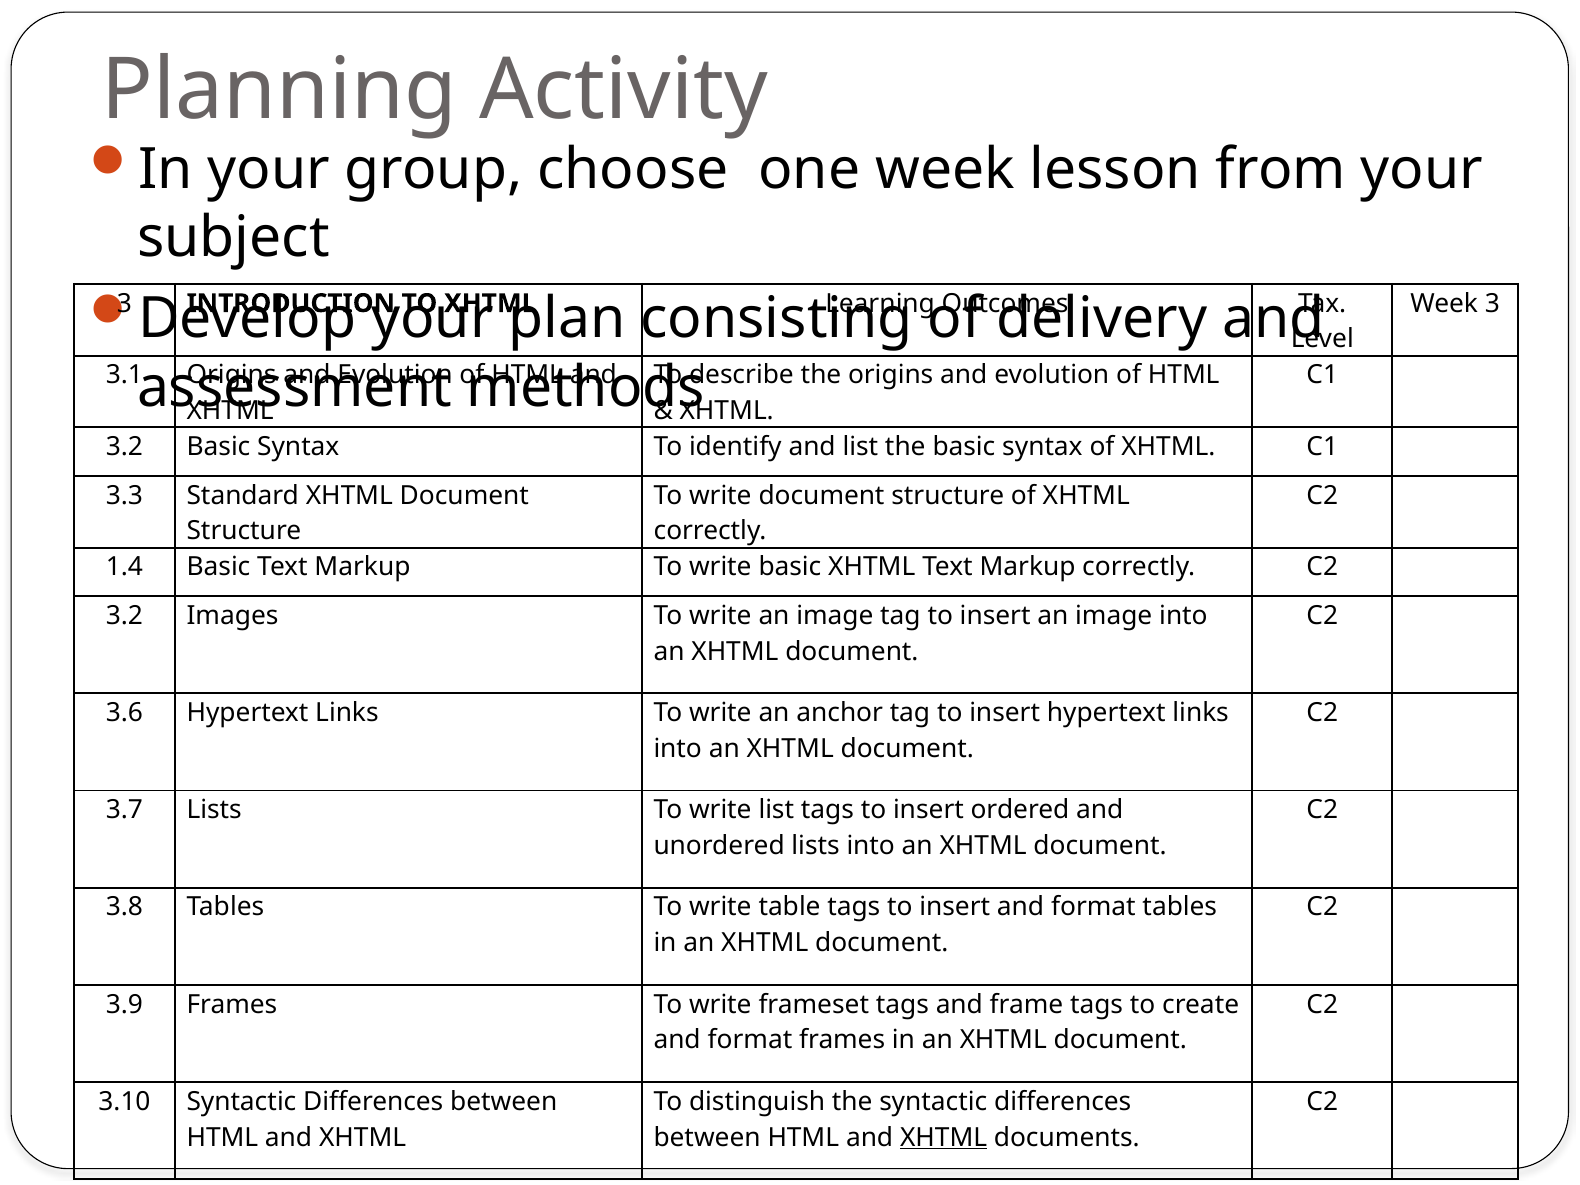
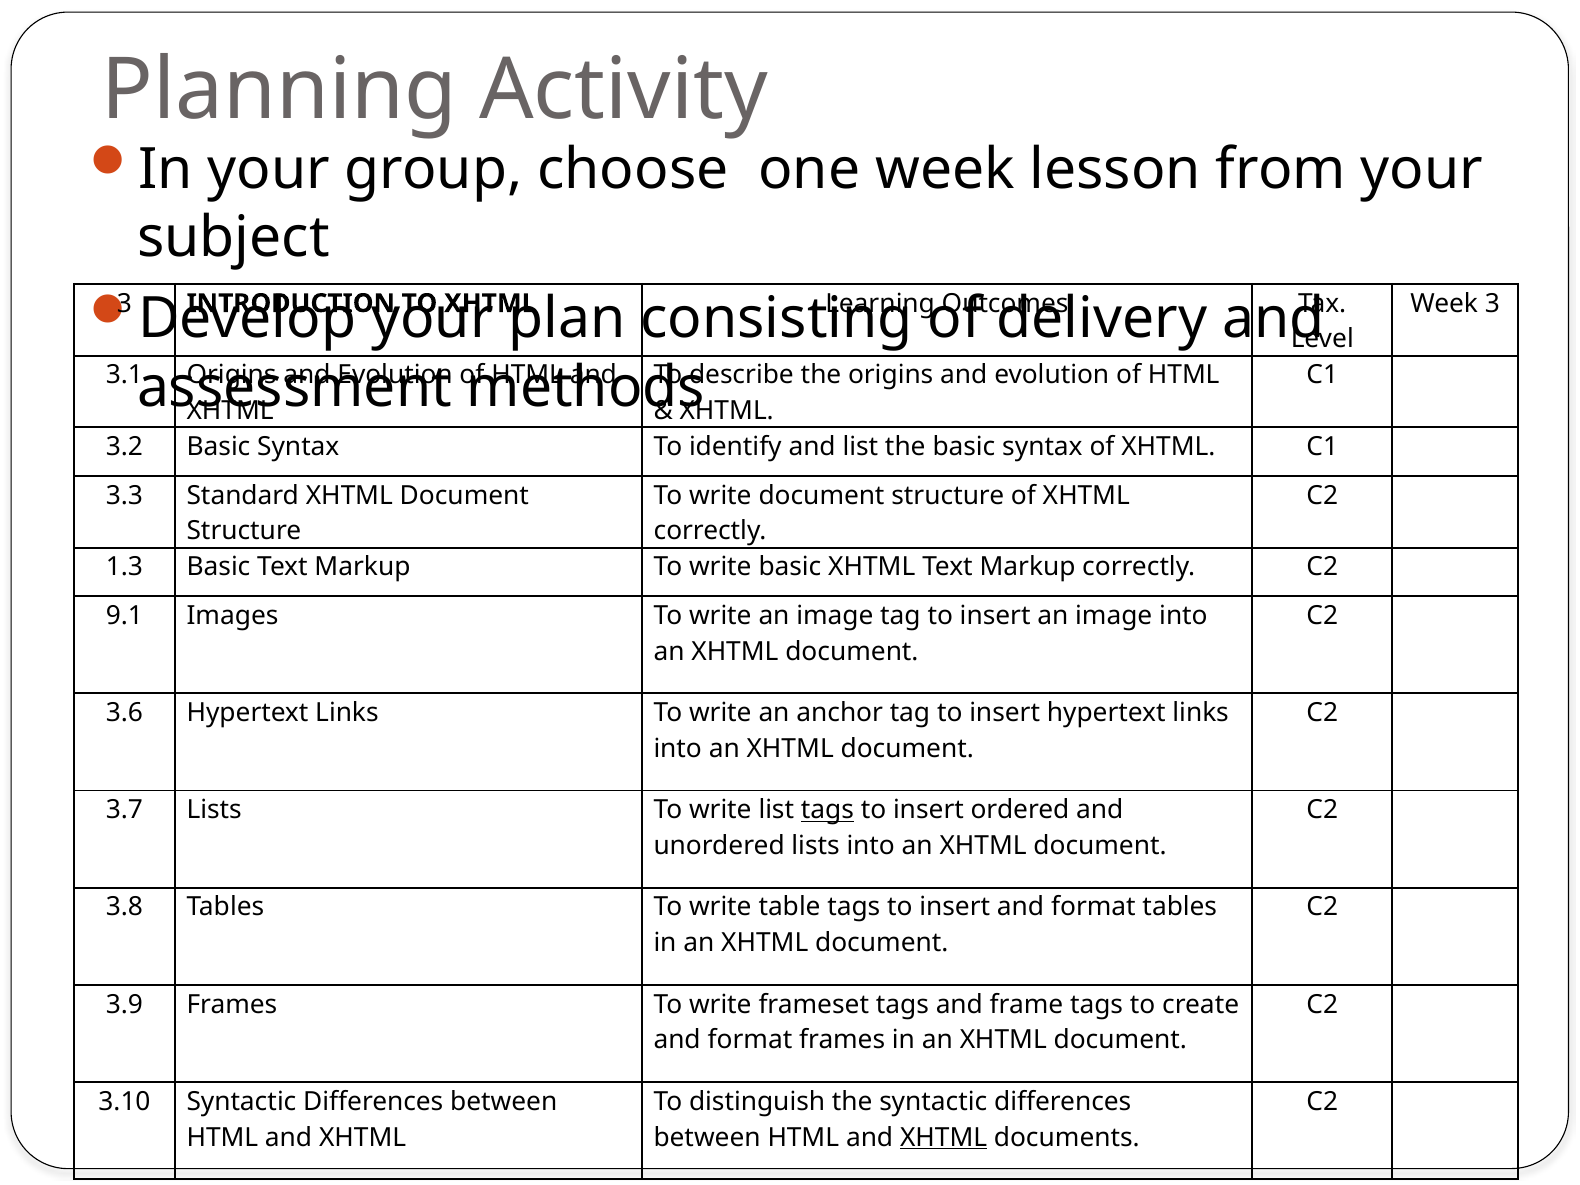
1.4: 1.4 -> 1.3 (124, 567)
3.2: 3.2 -> 9.1 (124, 616)
tags underline: none -> present (827, 810)
